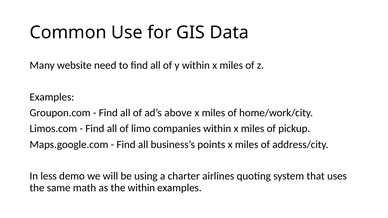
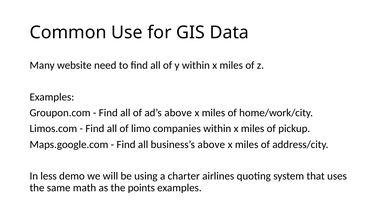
business’s points: points -> above (211, 145)
the within: within -> points (141, 188)
